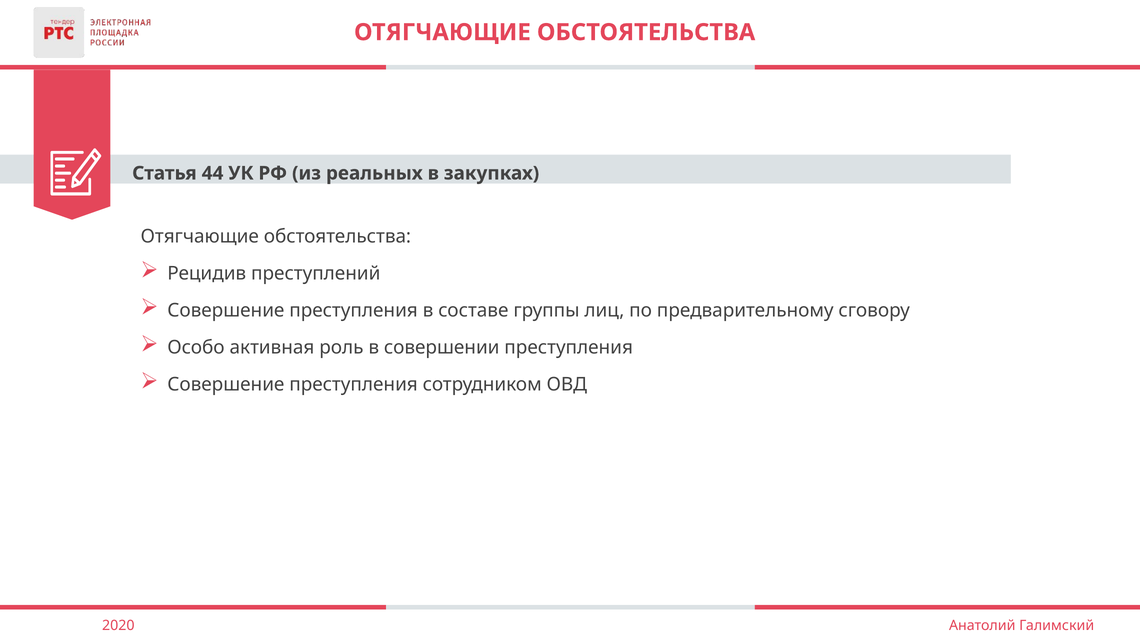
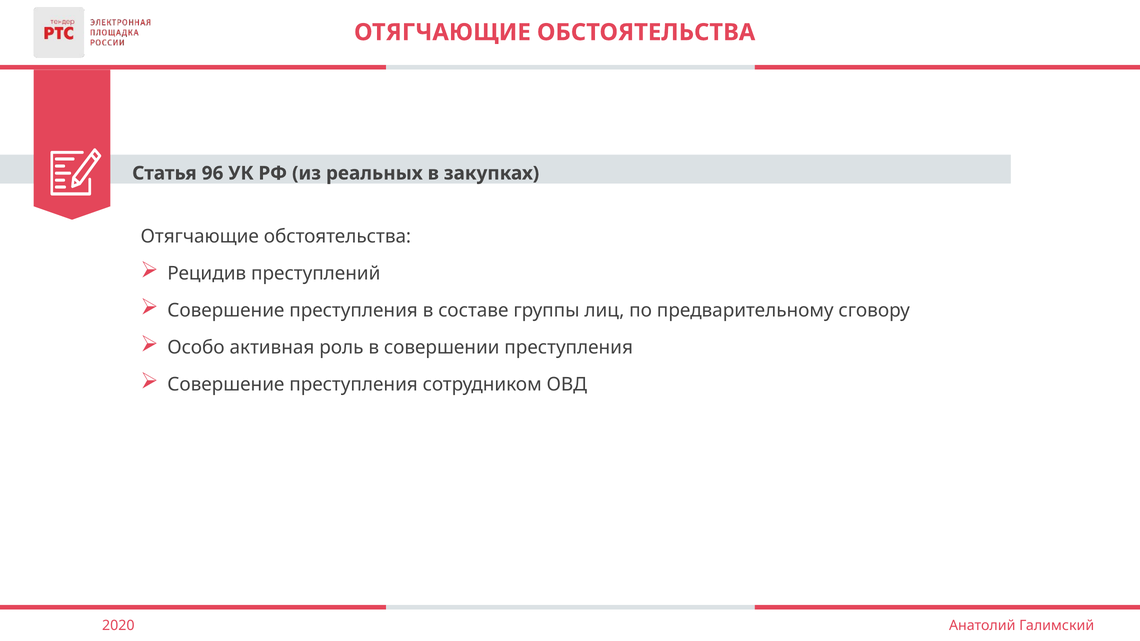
44: 44 -> 96 (213, 173)
